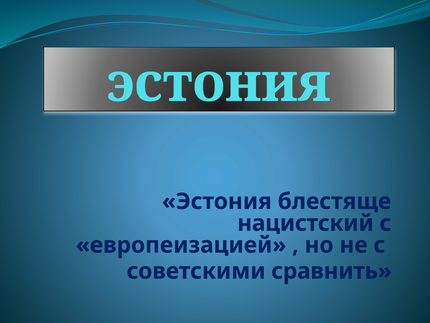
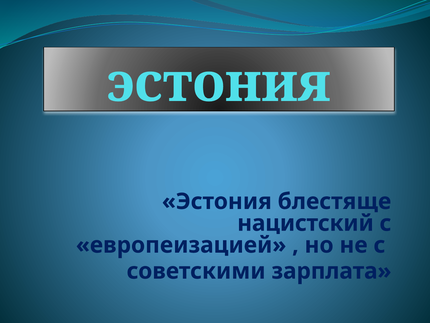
сравнить: сравнить -> зарплата (331, 271)
